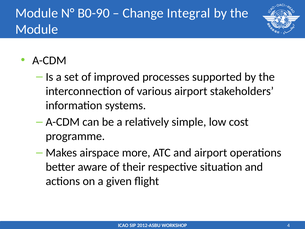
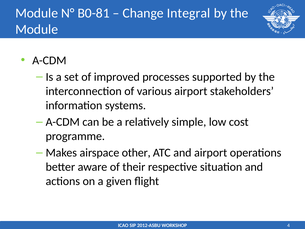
B0-90: B0-90 -> B0-81 (94, 13)
more: more -> other (136, 153)
